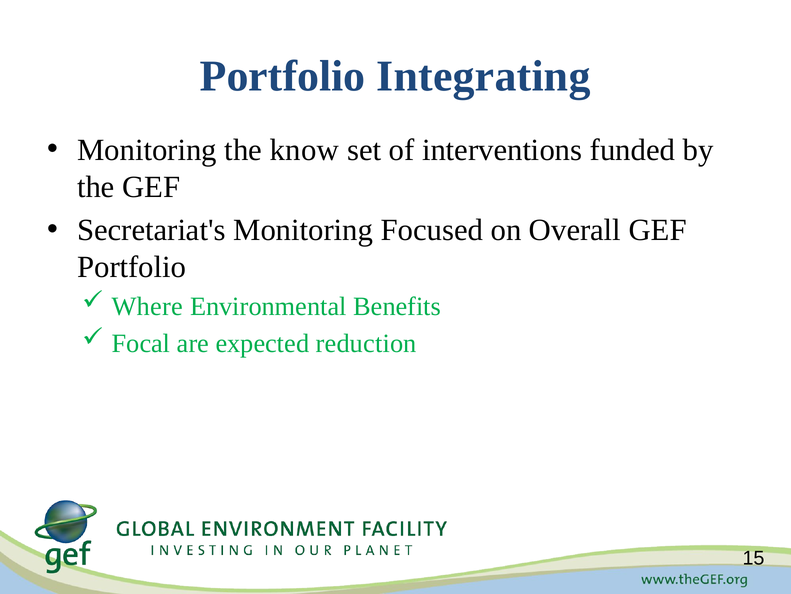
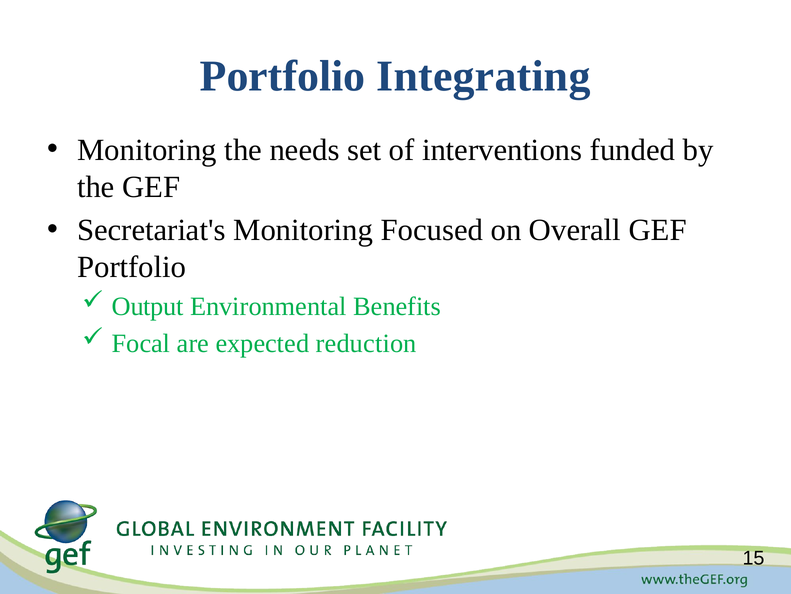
know: know -> needs (305, 150)
Where: Where -> Output (148, 306)
